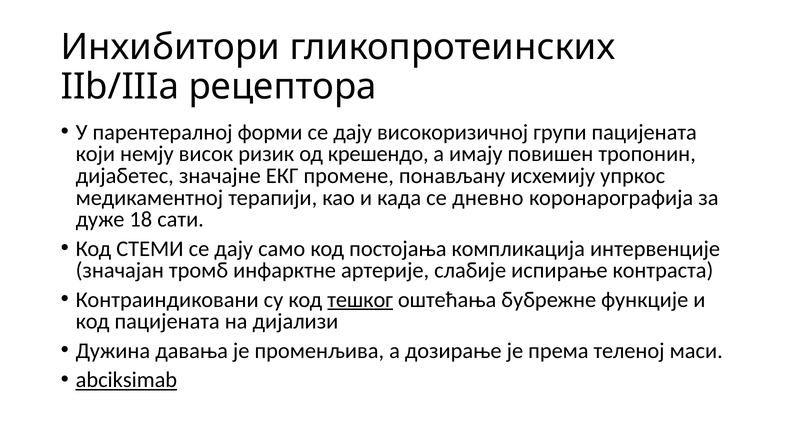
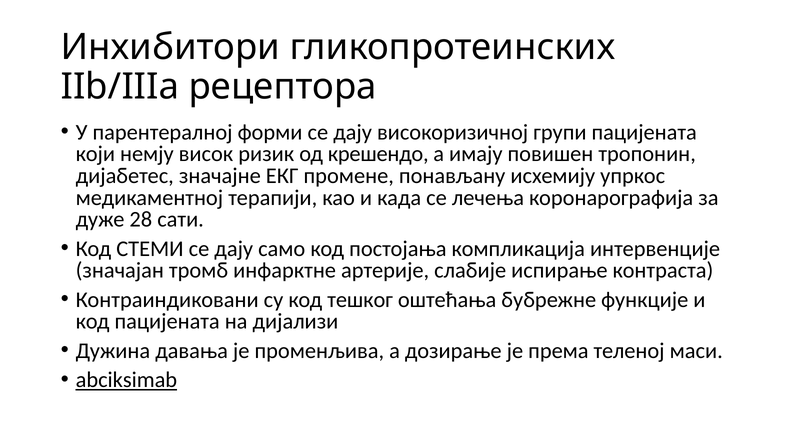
дневно: дневно -> лечења (488, 198)
18: 18 -> 28 (141, 220)
тешког underline: present -> none (360, 300)
